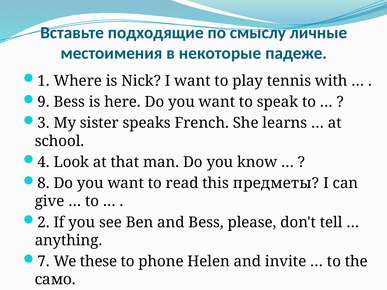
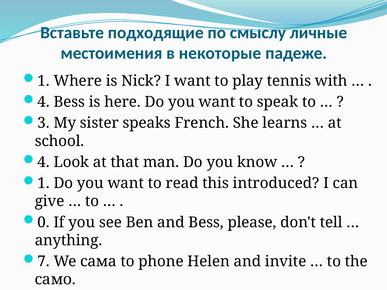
9: 9 -> 4 (44, 102)
8: 8 -> 1 (44, 183)
предметы: предметы -> introduced (276, 183)
2: 2 -> 0 (44, 222)
these: these -> сама (99, 262)
